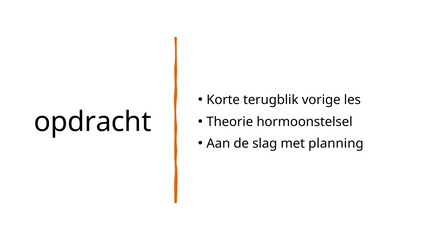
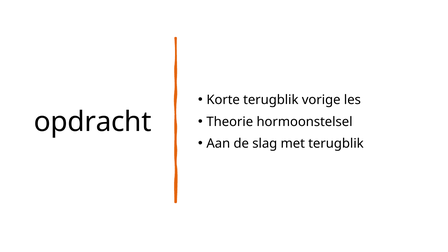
met planning: planning -> terugblik (336, 144)
